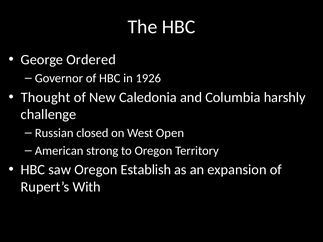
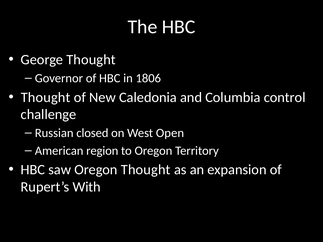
George Ordered: Ordered -> Thought (91, 60)
1926: 1926 -> 1806 (148, 78)
harshly: harshly -> control (285, 97)
strong: strong -> region (102, 151)
Oregon Establish: Establish -> Thought (146, 170)
